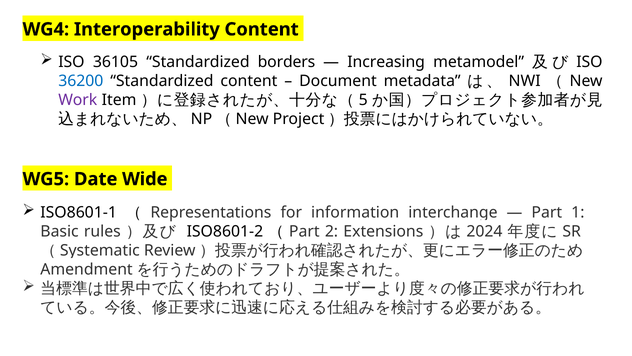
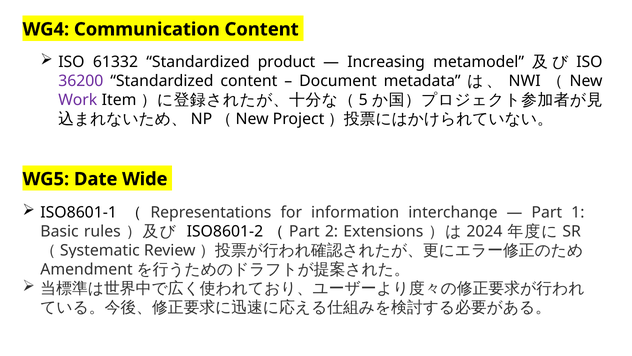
Interoperability: Interoperability -> Communication (147, 29)
36105: 36105 -> 61332 (115, 62)
borders: borders -> product (286, 62)
36200 colour: blue -> purple (81, 81)
